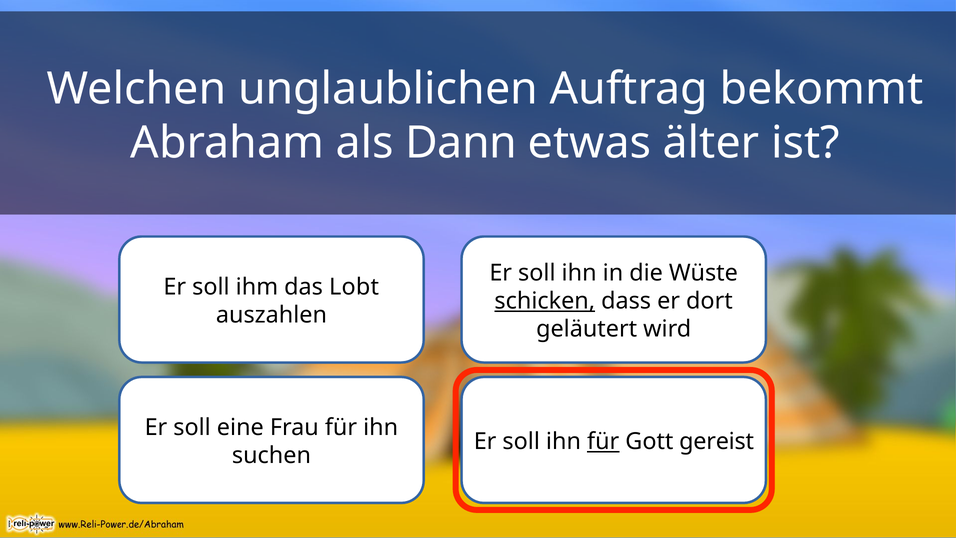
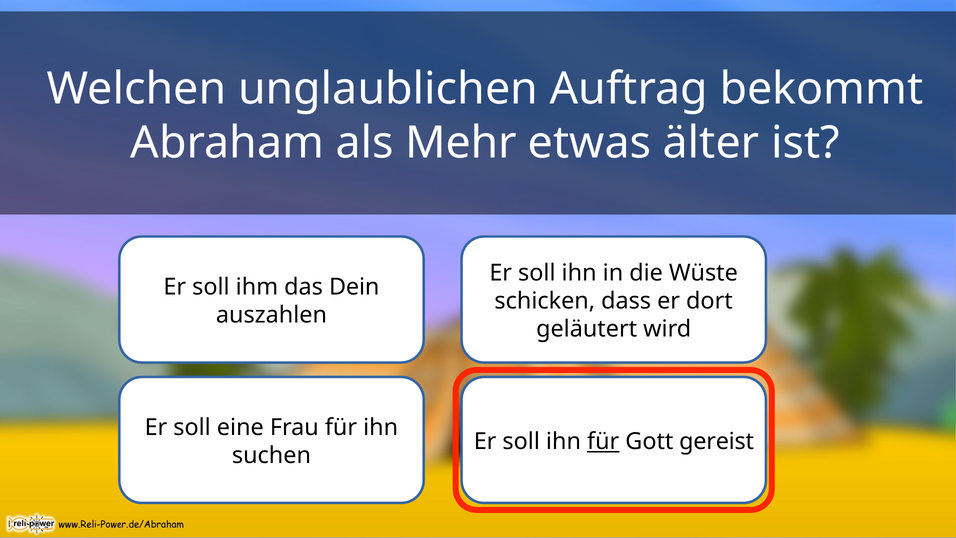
Dann: Dann -> Mehr (461, 143)
Lobt: Lobt -> Dein (354, 287)
schicken underline: present -> none (545, 301)
